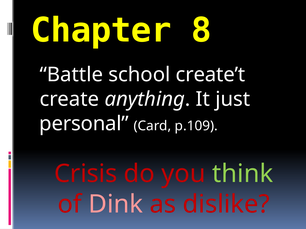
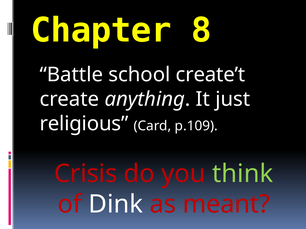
personal: personal -> religious (84, 124)
Dink colour: pink -> white (116, 205)
dislike: dislike -> meant (226, 205)
